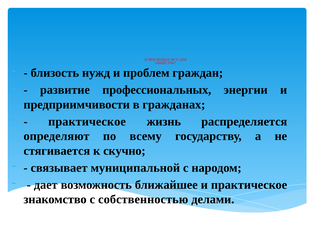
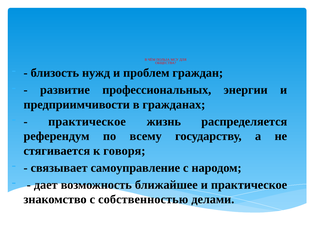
определяют: определяют -> референдум (57, 136)
скучно: скучно -> говоря (124, 151)
муниципальной: муниципальной -> самоуправление (135, 168)
